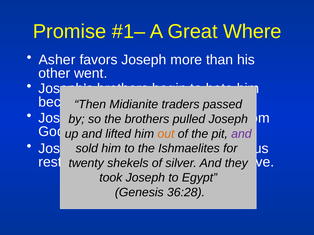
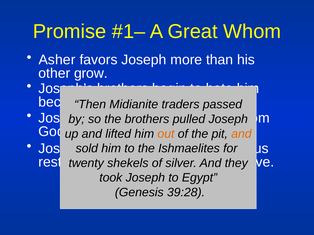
Where: Where -> Whom (252, 31)
went: went -> grow (91, 73)
and colour: purple -> orange (241, 134)
36:28: 36:28 -> 39:28 (186, 193)
